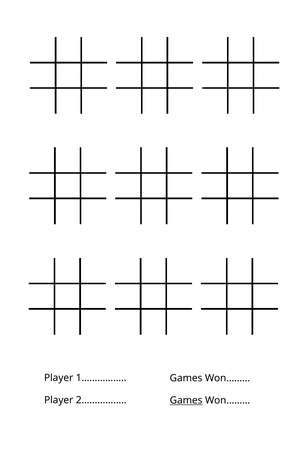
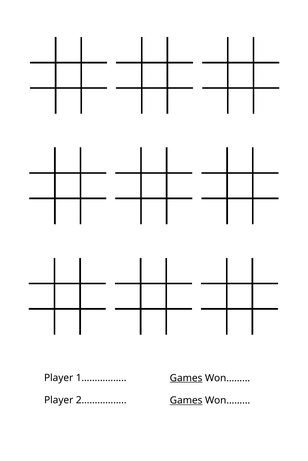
Games underline: none -> present (186, 379)
